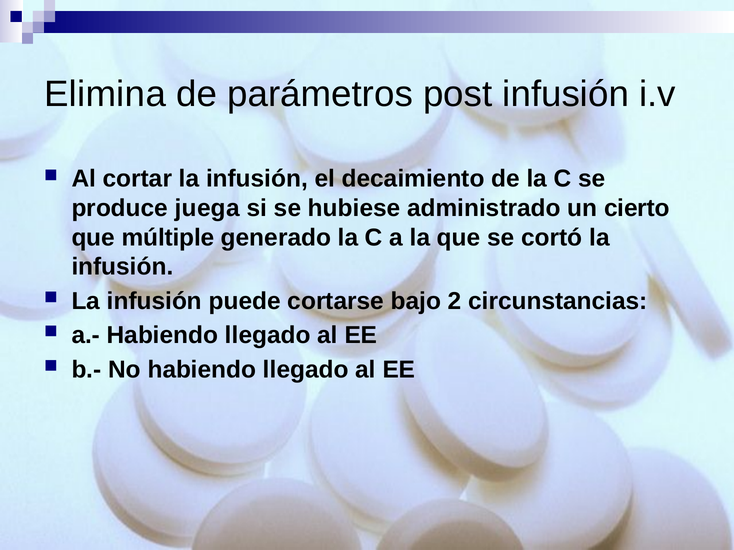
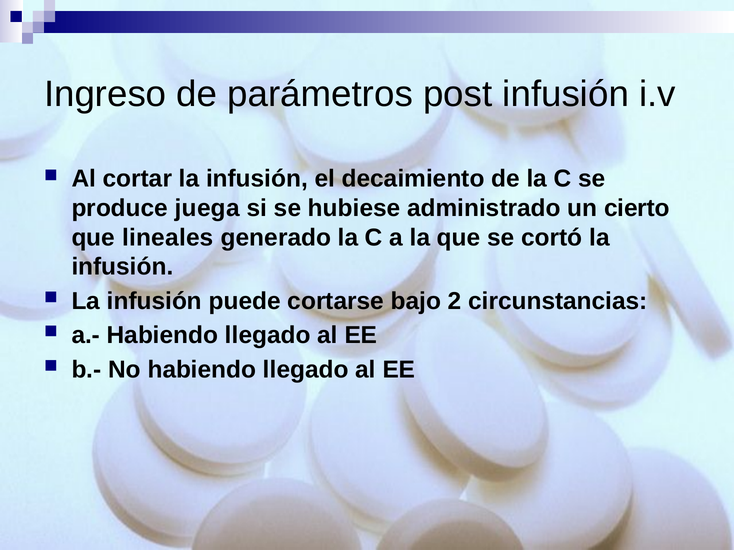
Elimina: Elimina -> Ingreso (105, 94)
múltiple: múltiple -> lineales (168, 238)
